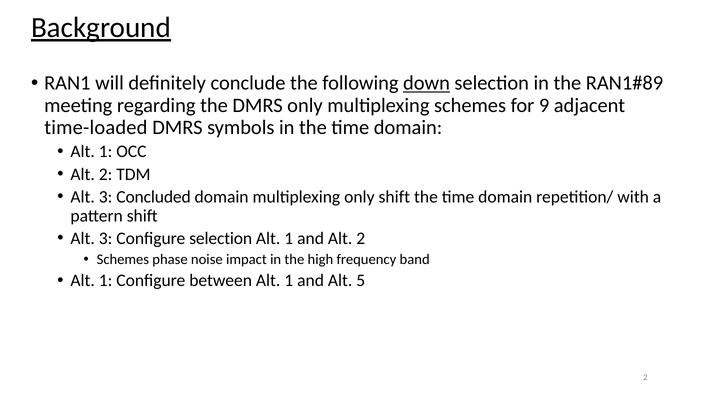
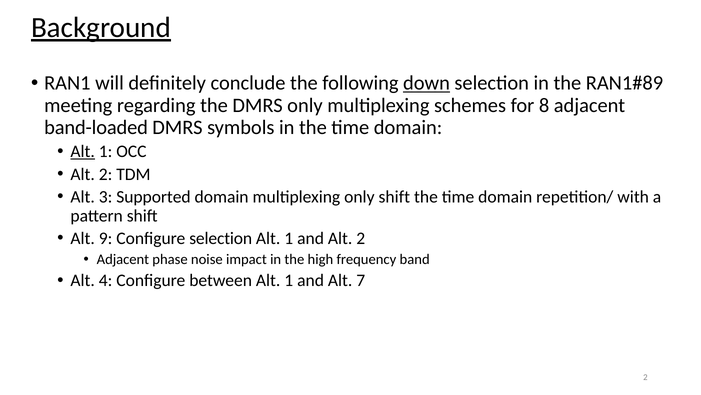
9: 9 -> 8 (544, 105)
time-loaded: time-loaded -> band-loaded (96, 127)
Alt underline: none -> present (83, 151)
Concluded: Concluded -> Supported (153, 197)
3: 3 -> 9 (106, 238)
Schemes: Schemes -> Adjacent (123, 259)
1: 1 -> 4 (106, 280)
5: 5 -> 7 (361, 280)
